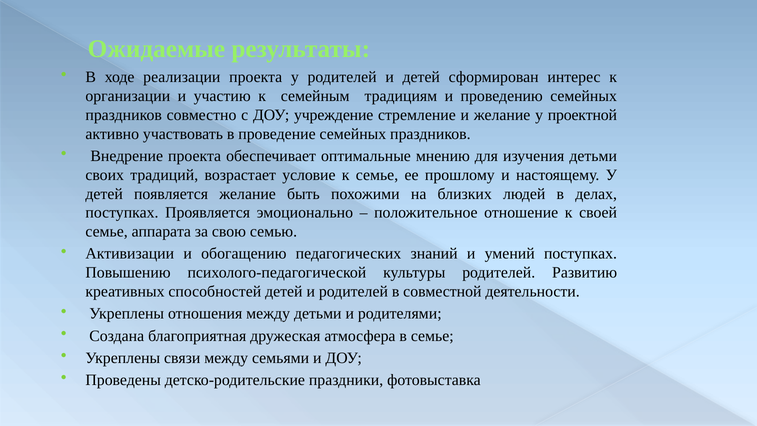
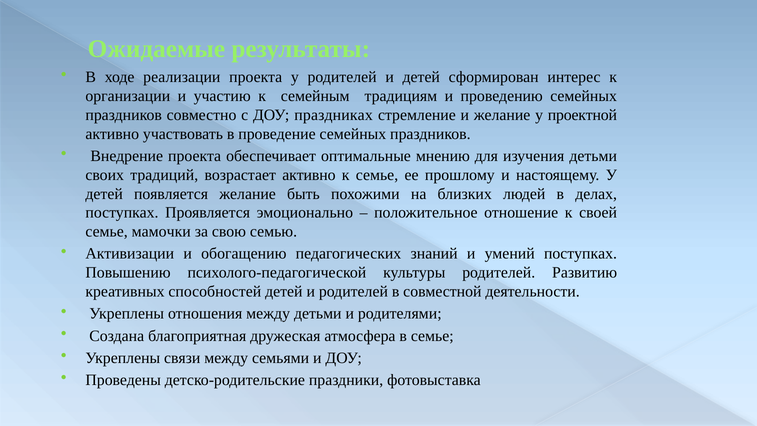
учреждение: учреждение -> праздниках (334, 115)
возрастает условие: условие -> активно (309, 175)
аппарата: аппарата -> мамочки (161, 232)
